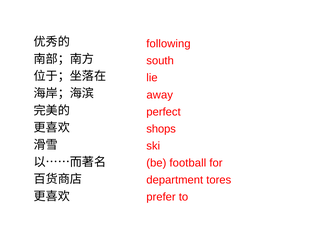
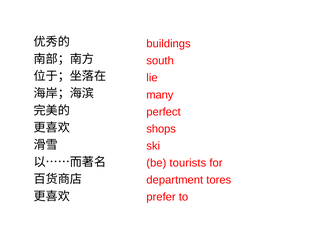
following: following -> buildings (169, 44)
away: away -> many (160, 95)
football: football -> tourists (188, 163)
